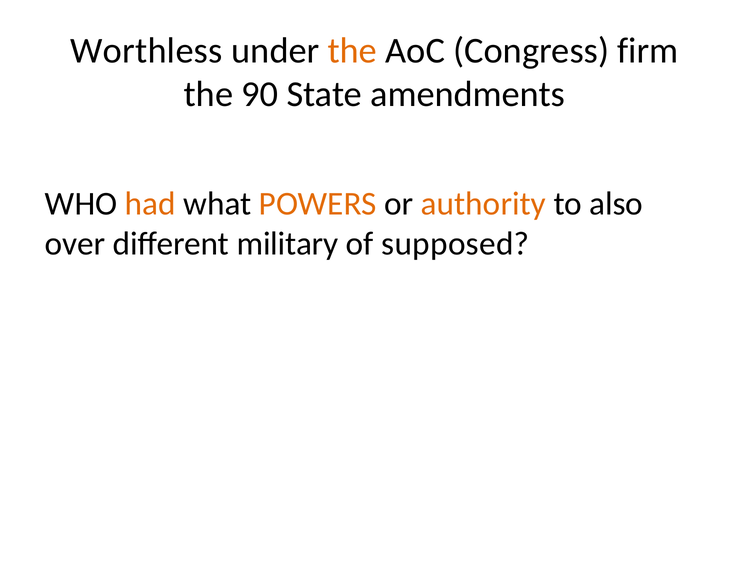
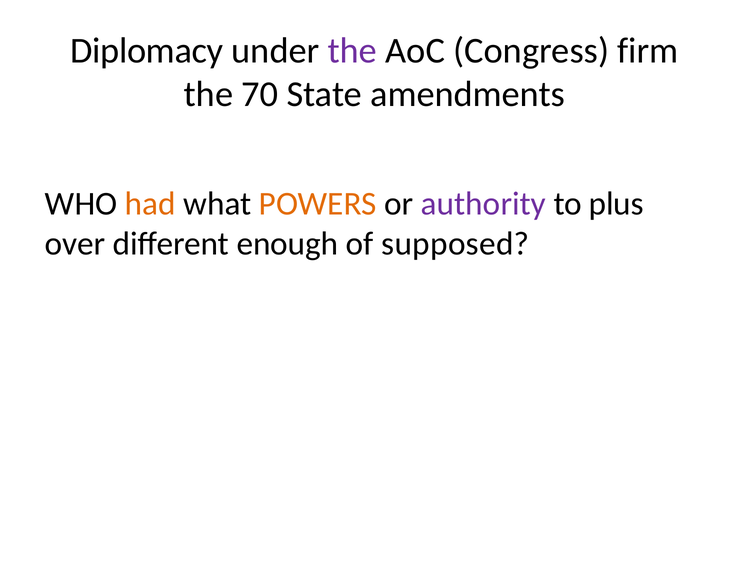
Worthless: Worthless -> Diplomacy (147, 51)
the colour: orange -> purple (352, 51)
90: 90 -> 70 (260, 94)
authority colour: orange -> purple (483, 204)
also: also -> plus (616, 204)
military: military -> enough (287, 244)
